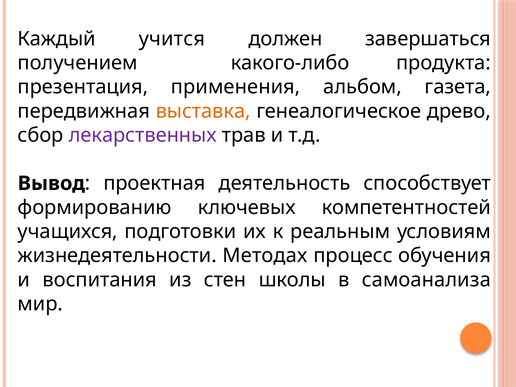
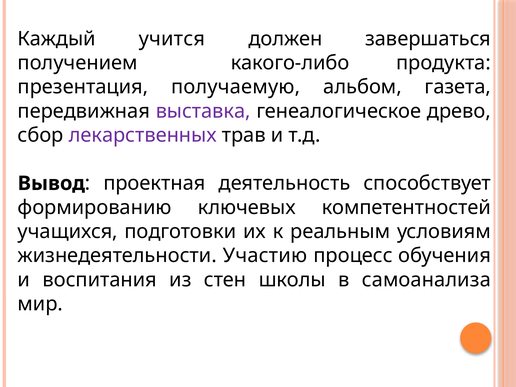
применения: применения -> получаемую (236, 87)
выставка colour: orange -> purple (203, 111)
Методах: Методах -> Участию (265, 256)
